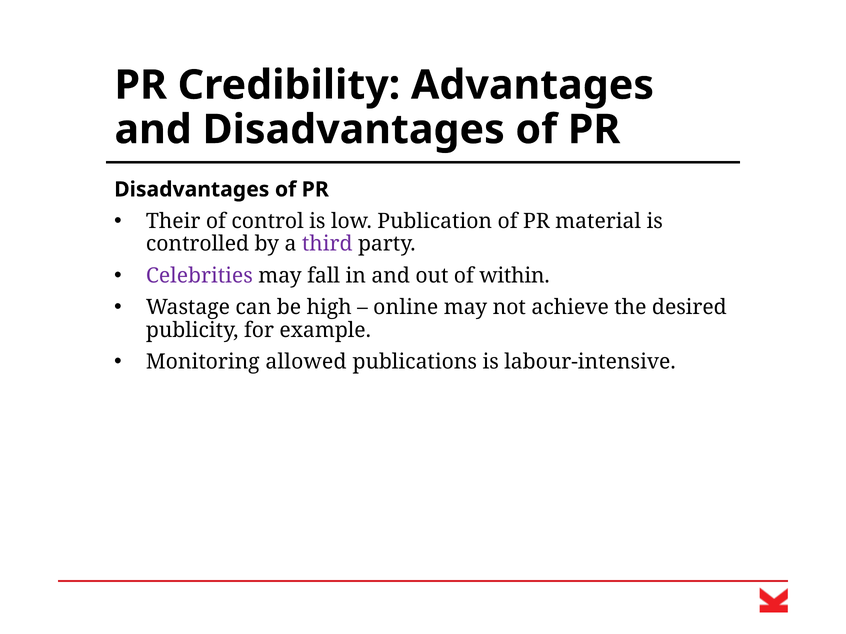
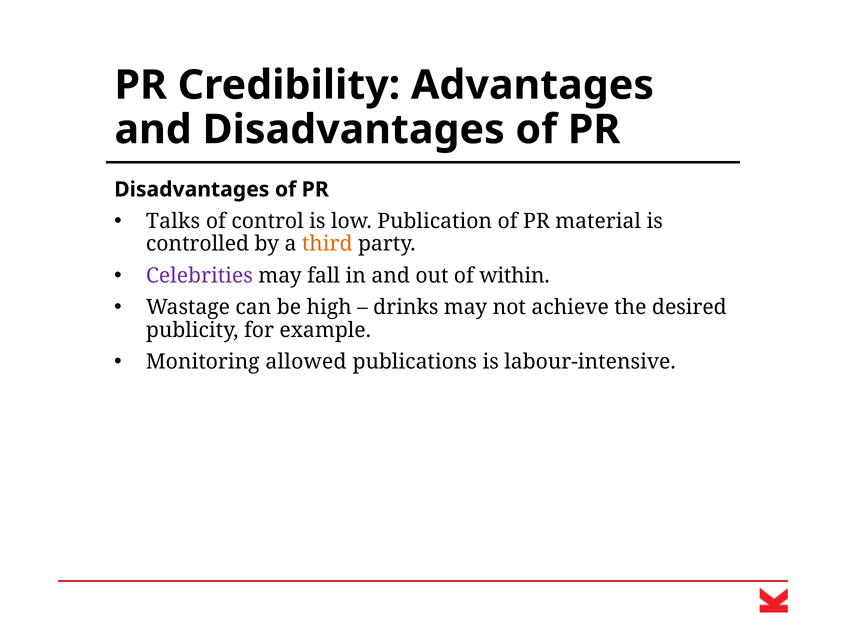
Their: Their -> Talks (173, 221)
third colour: purple -> orange (327, 244)
online: online -> drinks (406, 307)
